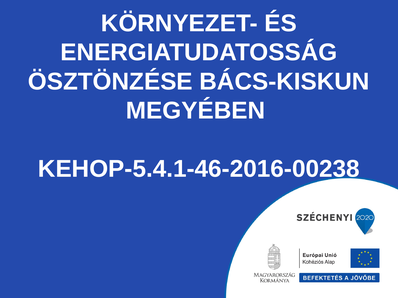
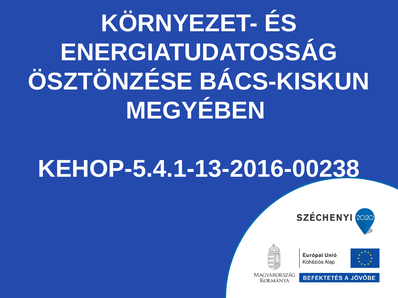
KEHOP-5.4.1-46-2016-00238: KEHOP-5.4.1-46-2016-00238 -> KEHOP-5.4.1-13-2016-00238 (199, 169)
